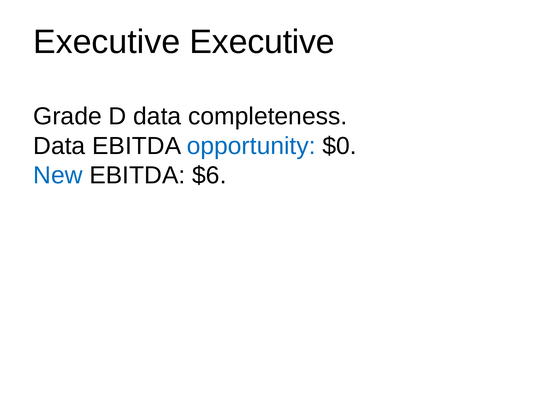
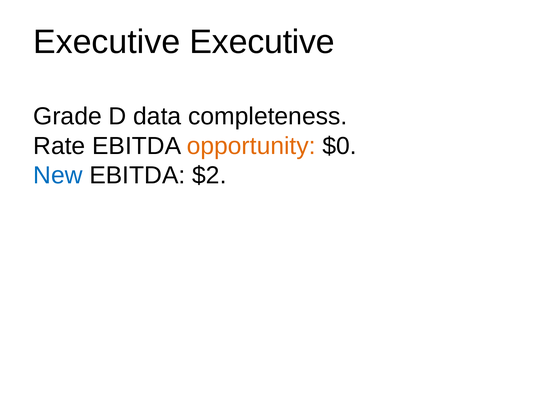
Data: Data -> Rate (59, 146)
opportunity colour: blue -> orange (251, 146)
$6: $6 -> $2 (209, 176)
